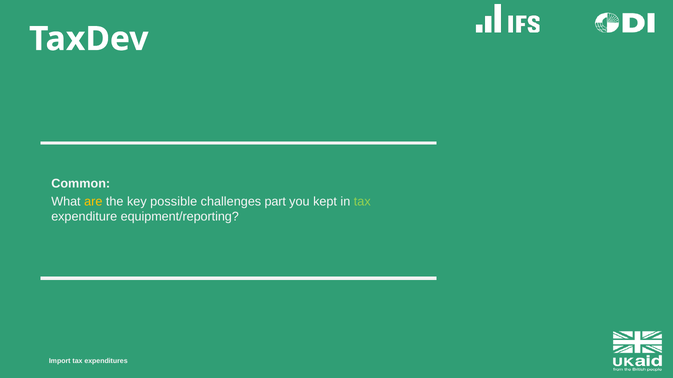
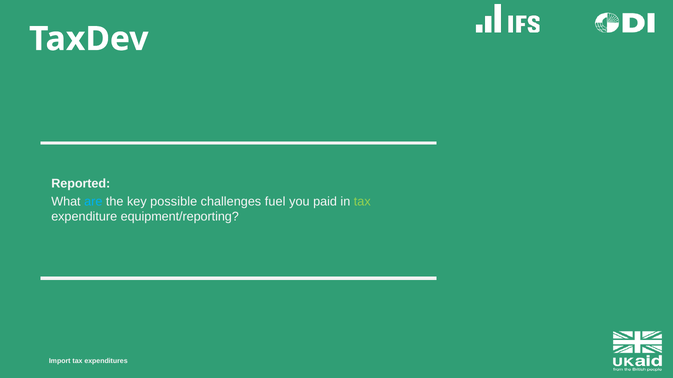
Common: Common -> Reported (81, 184)
are colour: yellow -> light blue (93, 202)
part: part -> fuel (275, 202)
kept: kept -> paid (325, 202)
